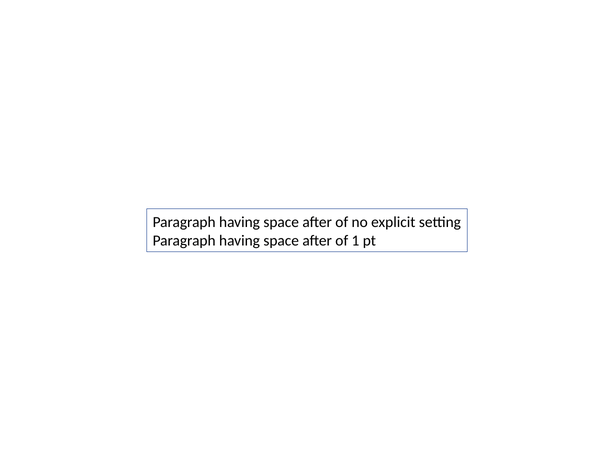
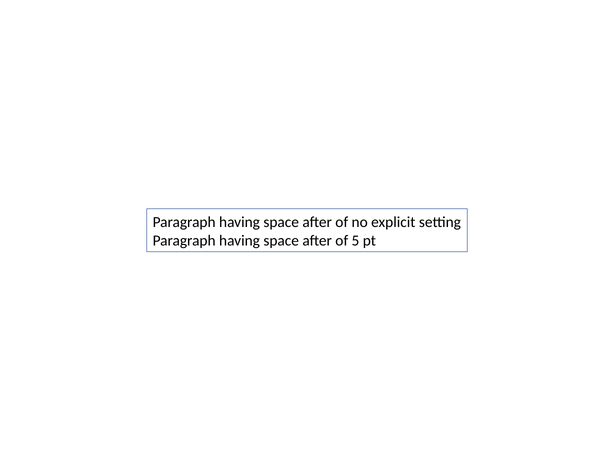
1: 1 -> 5 (355, 240)
